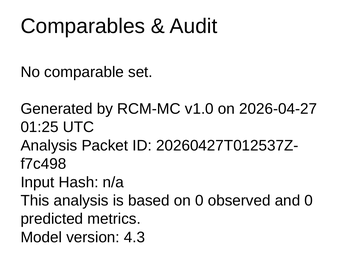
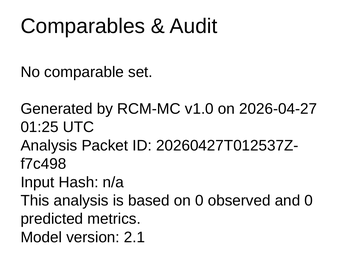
4.3: 4.3 -> 2.1 (135, 237)
